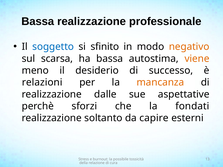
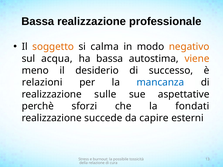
soggetto colour: blue -> orange (53, 47)
sfinito: sfinito -> calma (105, 47)
scarsa: scarsa -> acqua (57, 59)
mancanza colour: orange -> blue (160, 83)
dalle: dalle -> sulle (105, 94)
soltanto: soltanto -> succede (103, 118)
